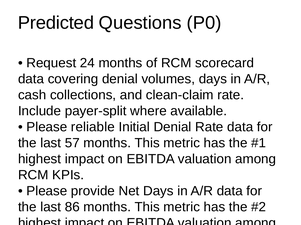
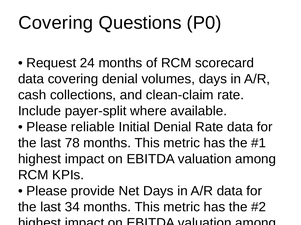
Predicted: Predicted -> Covering (56, 23)
57: 57 -> 78 (72, 143)
86: 86 -> 34 (72, 208)
